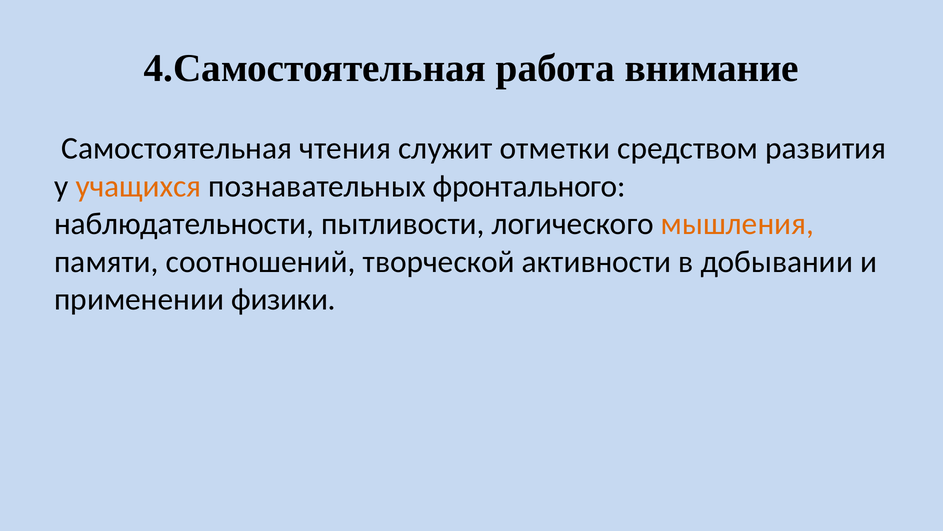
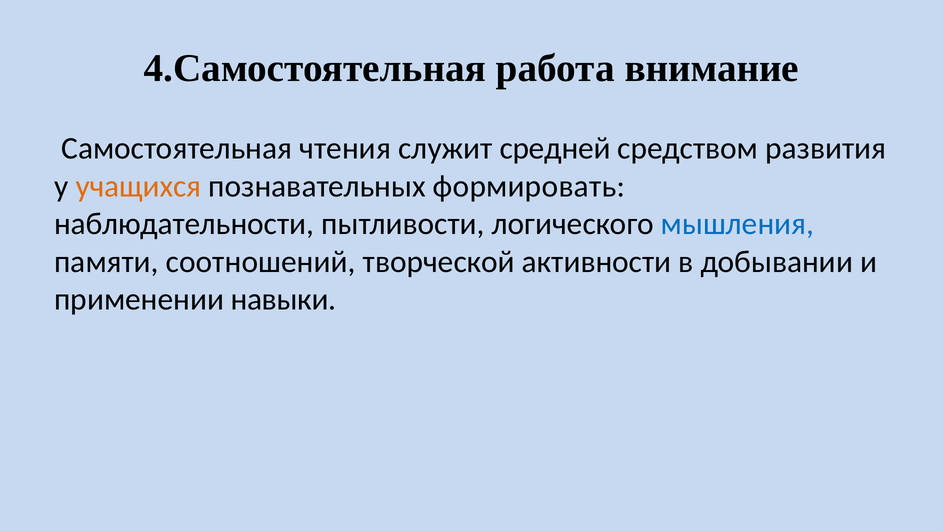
отметки: отметки -> средней (555, 148)
фронтального: фронтального -> формировать (529, 186)
мышления colour: orange -> blue (737, 224)
физики: физики -> навыки (283, 299)
